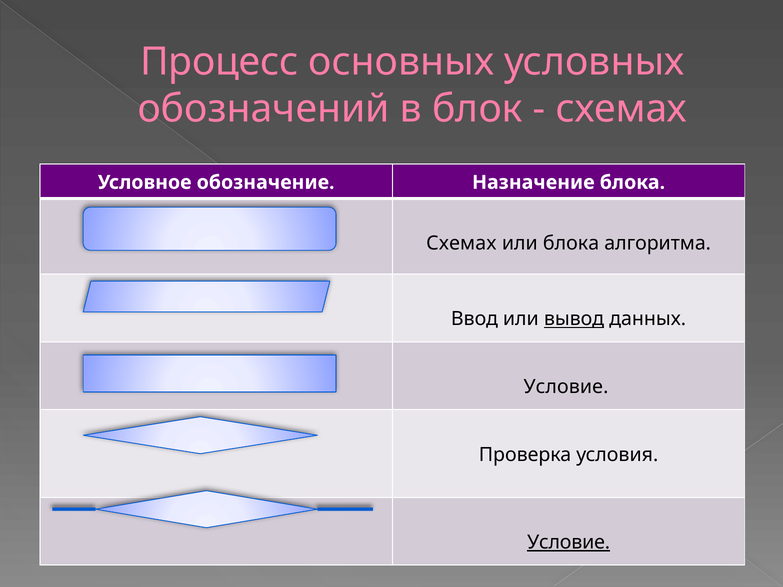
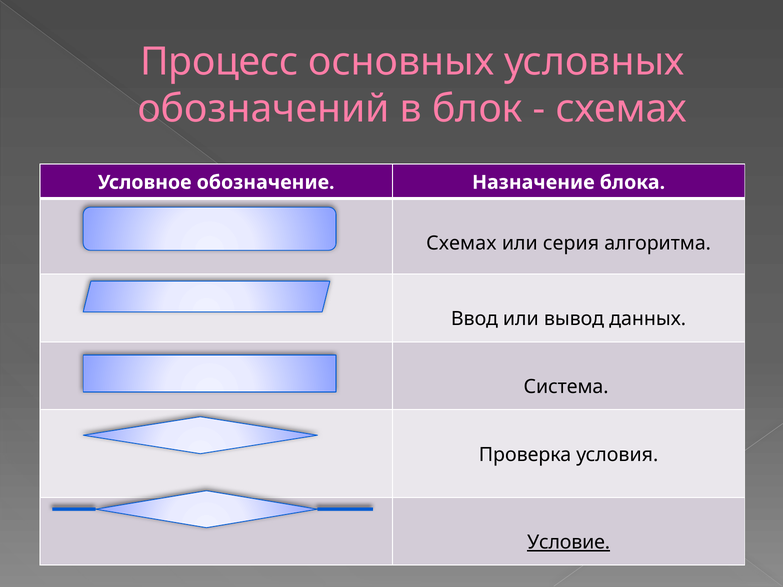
или блока: блока -> серия (571, 244)
вывод underline: present -> none (574, 319)
Условие: Условие -> Система (566, 387)
